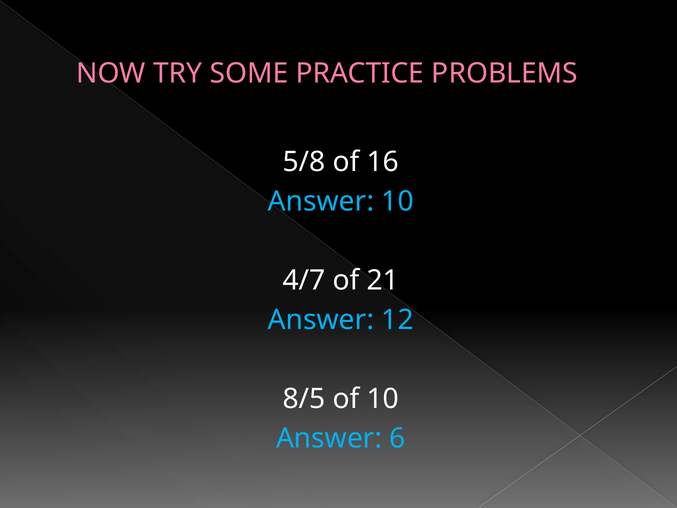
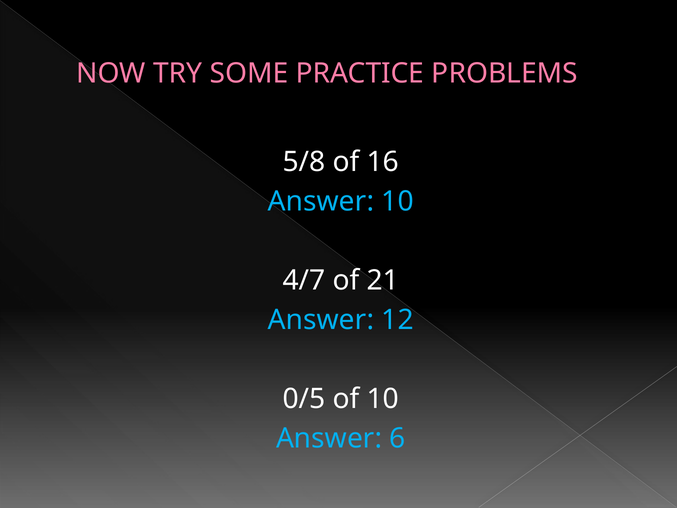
8/5: 8/5 -> 0/5 (304, 399)
